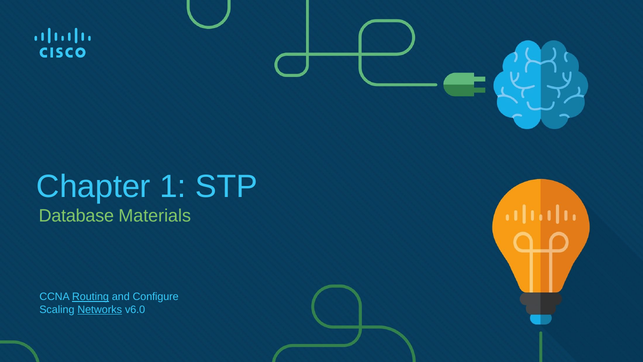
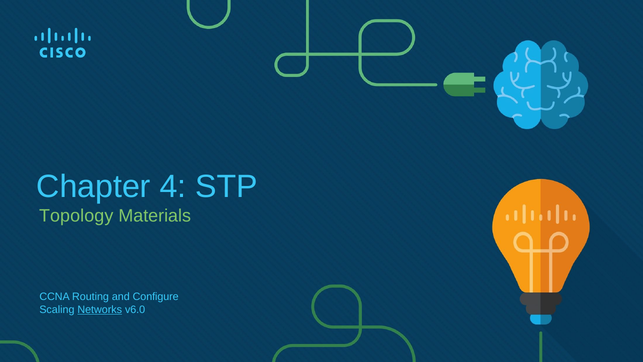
1: 1 -> 4 (173, 186)
Database: Database -> Topology (76, 216)
Routing underline: present -> none (91, 297)
